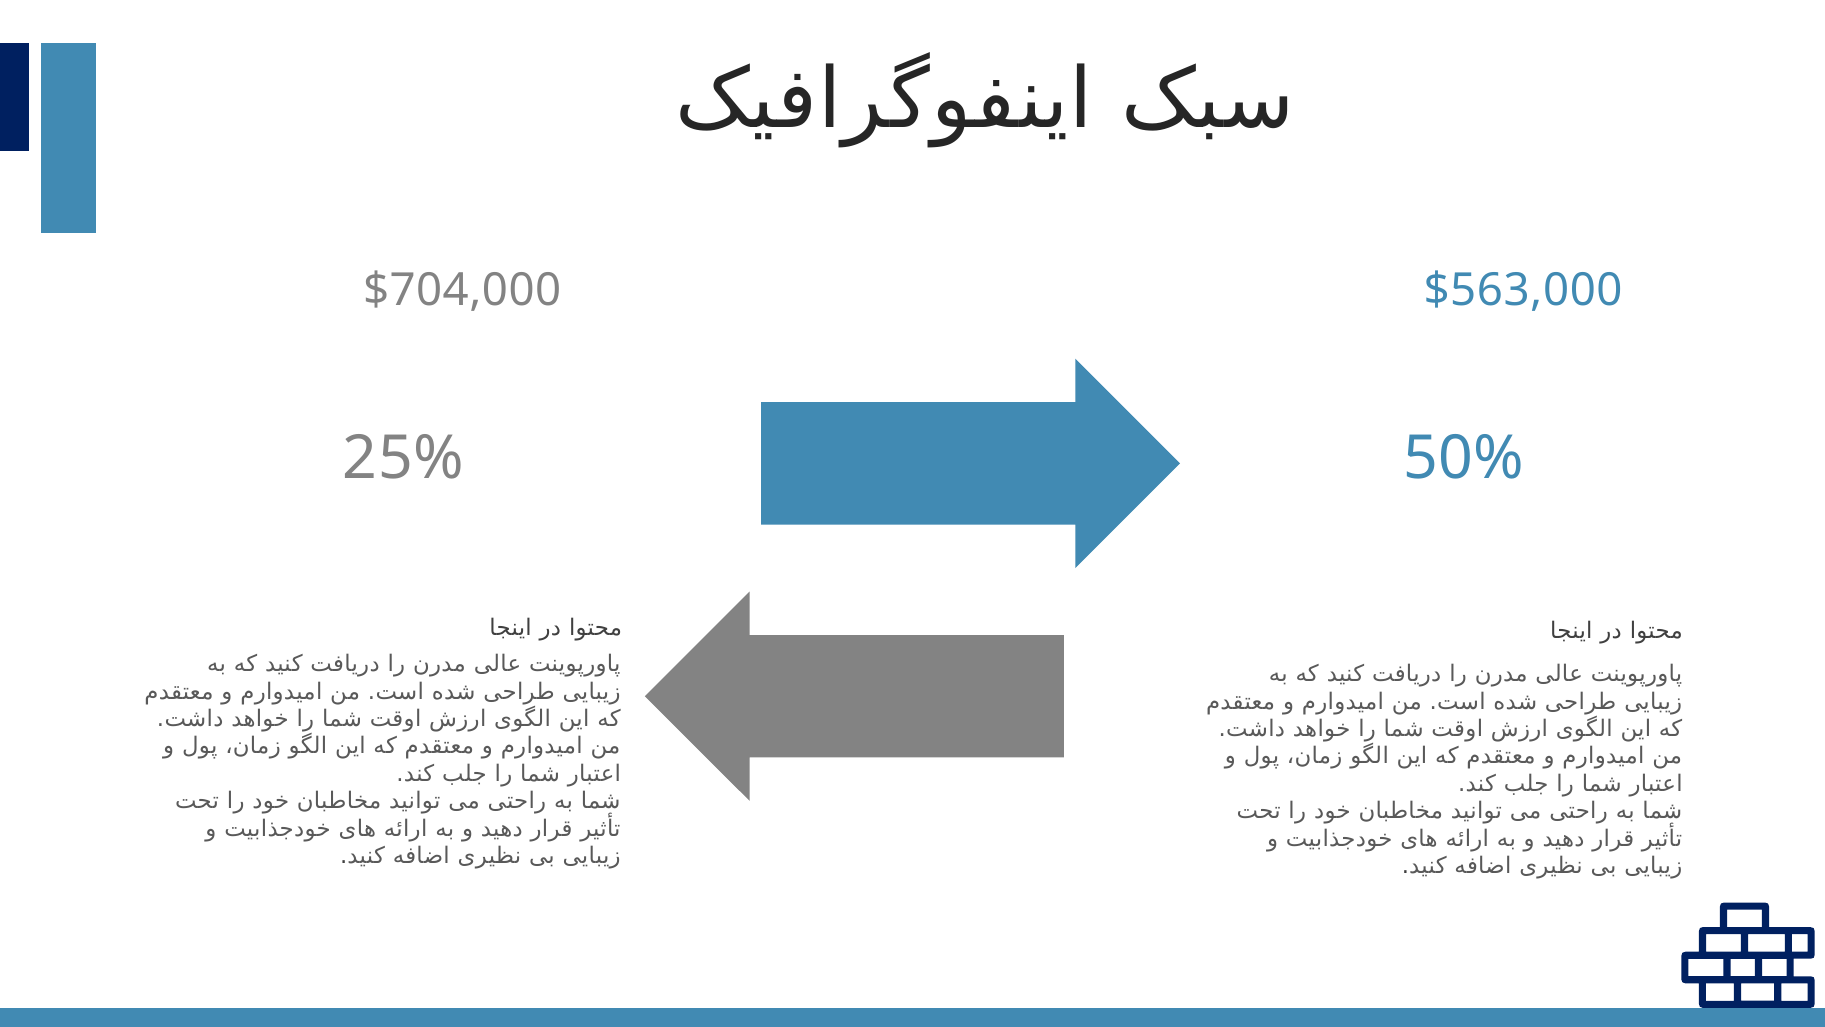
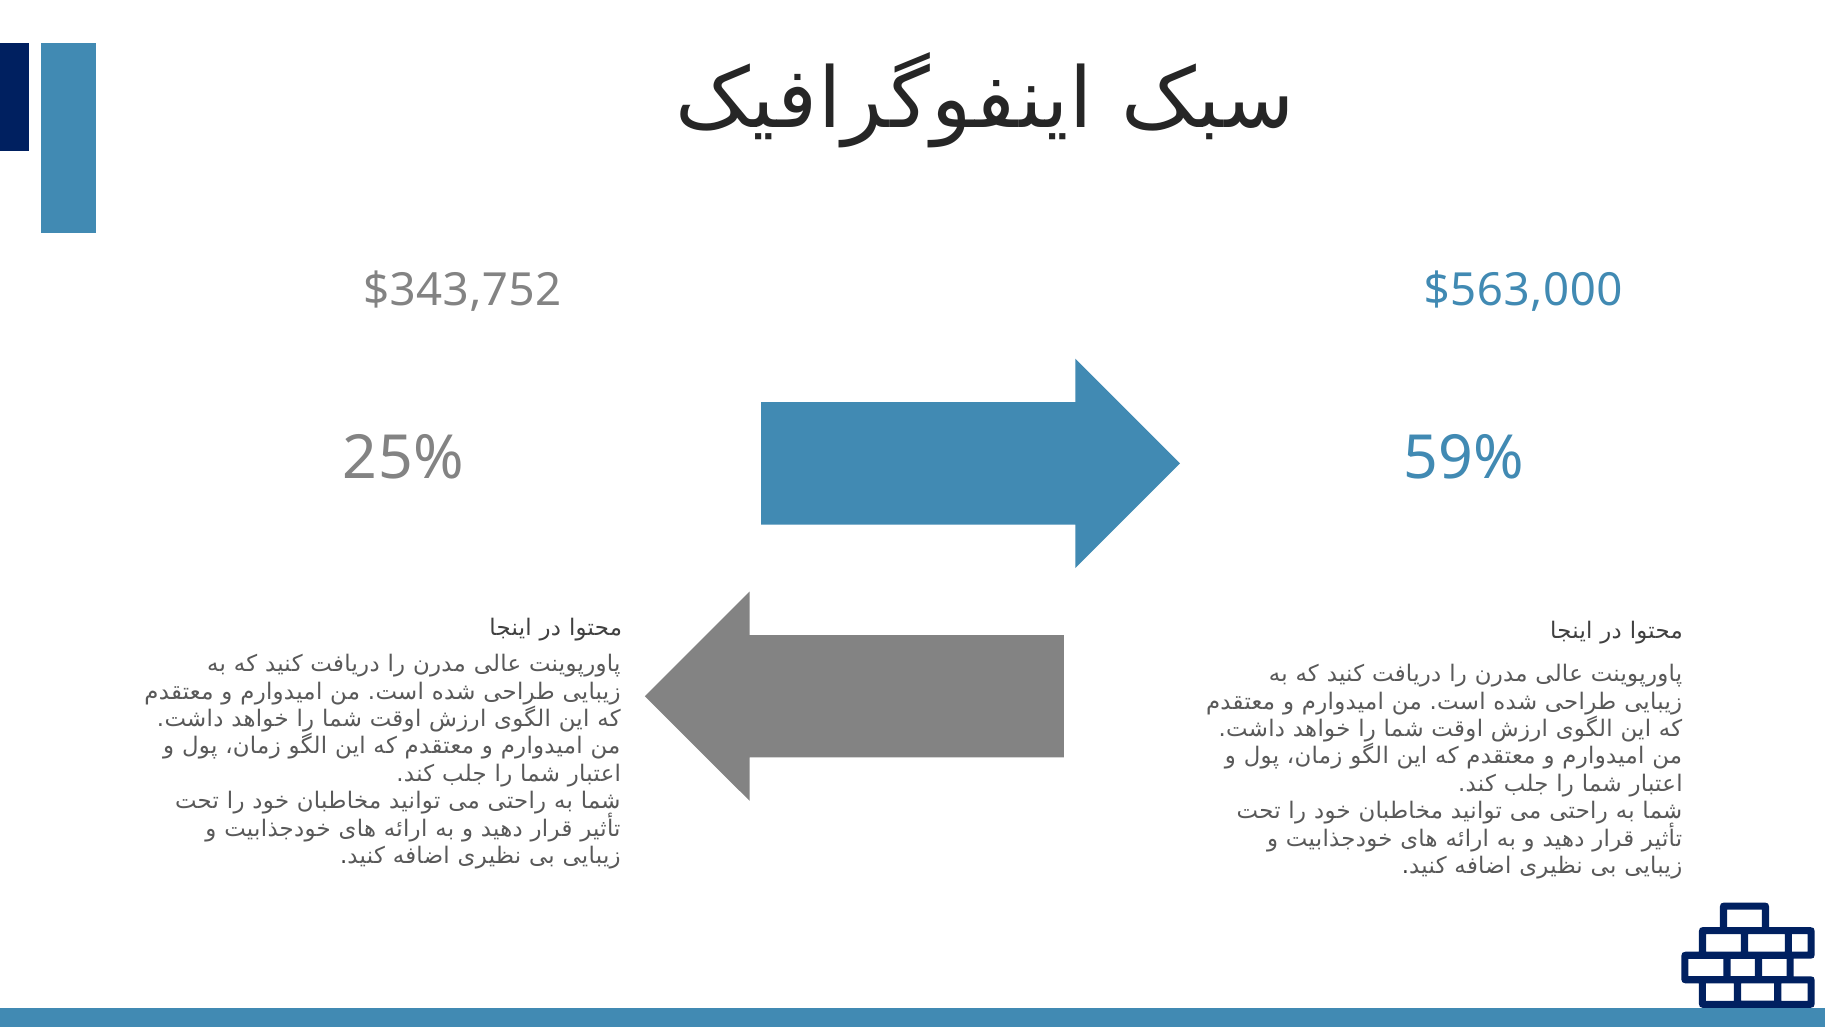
$704,000: $704,000 -> $343,752 (462, 290)
50%: 50% -> 59% (1464, 459)
